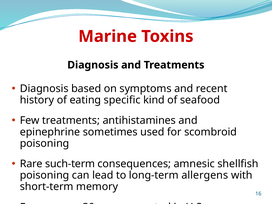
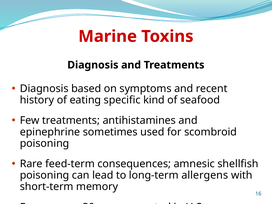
such-term: such-term -> feed-term (70, 164)
